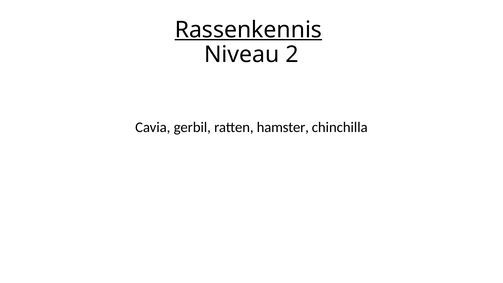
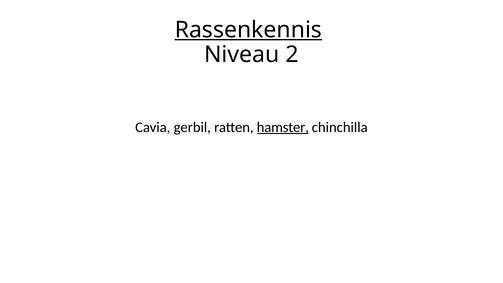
hamster underline: none -> present (283, 127)
